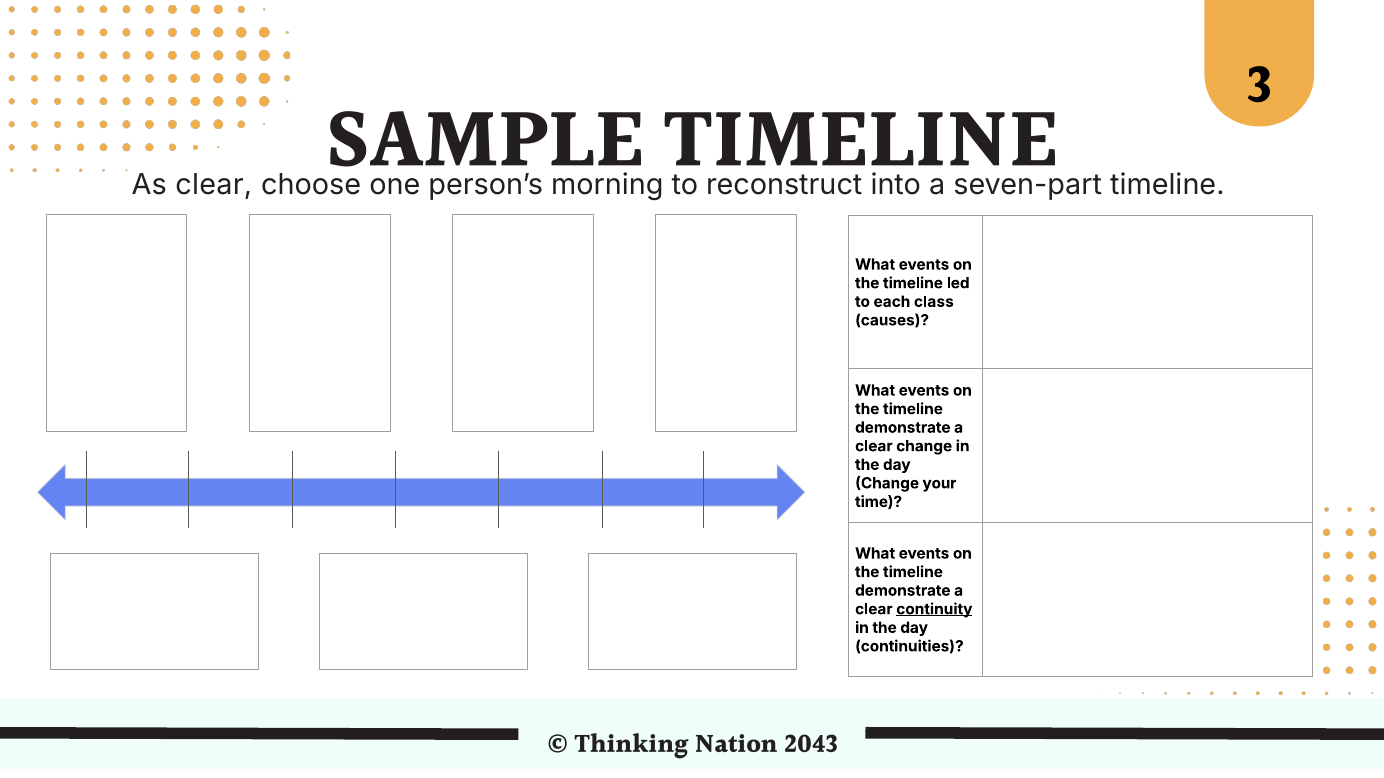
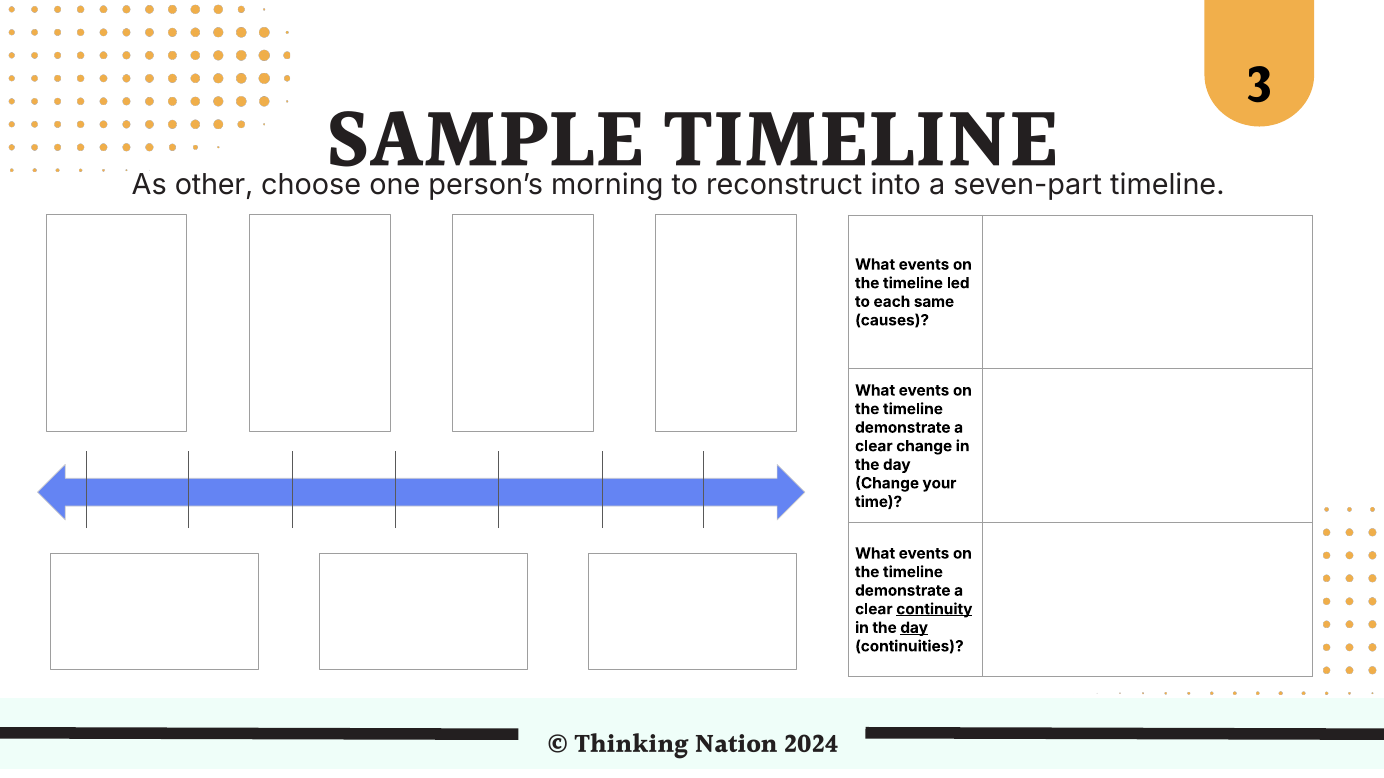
As clear: clear -> other (214, 185)
class: class -> same (934, 302)
day underline: none -> present (914, 628)
2043: 2043 -> 2024 (811, 745)
